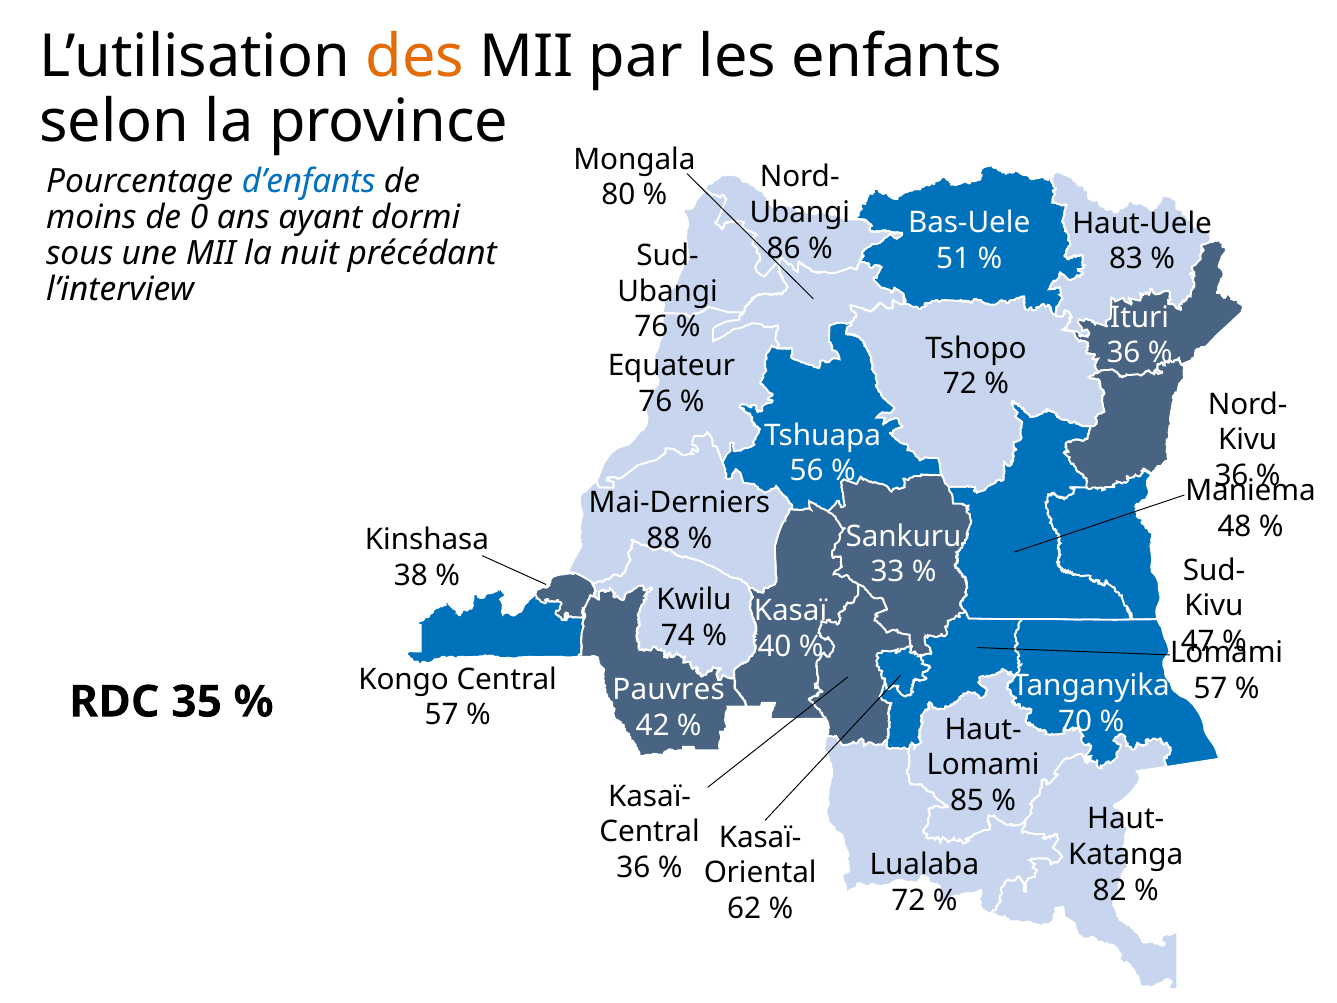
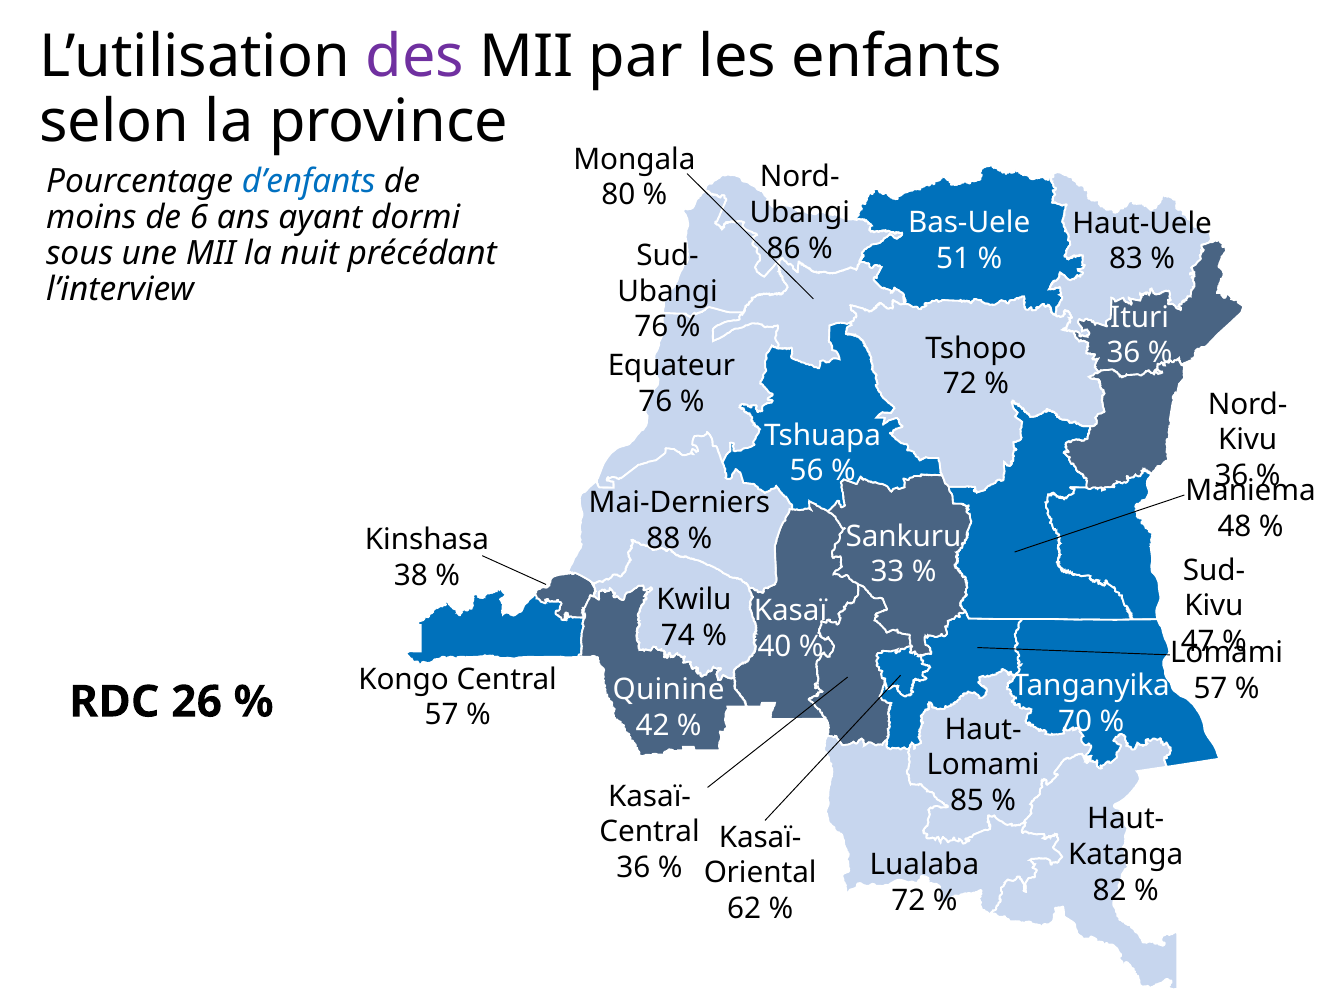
des colour: orange -> purple (415, 57)
0: 0 -> 6 (199, 218)
Pauvres: Pauvres -> Quinine (669, 690)
35: 35 -> 26 (197, 702)
